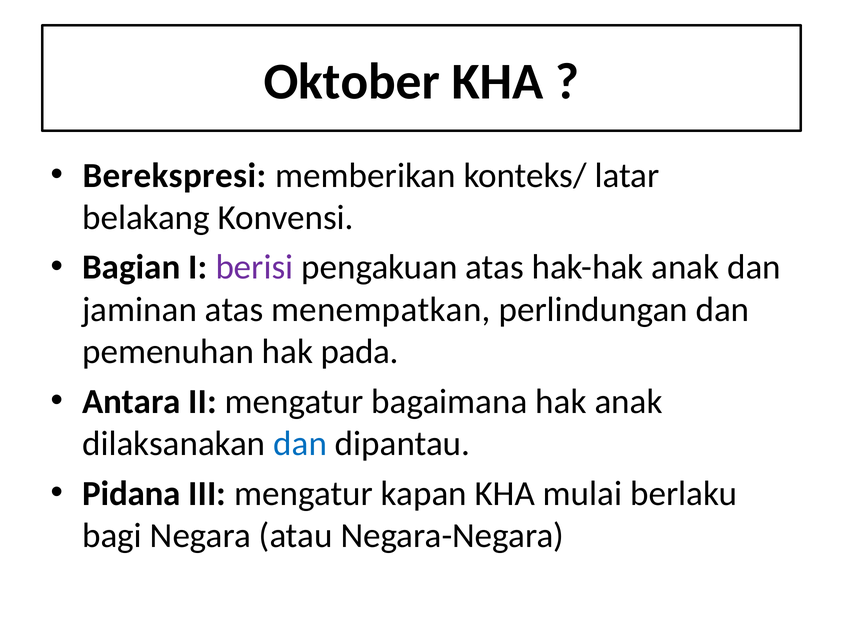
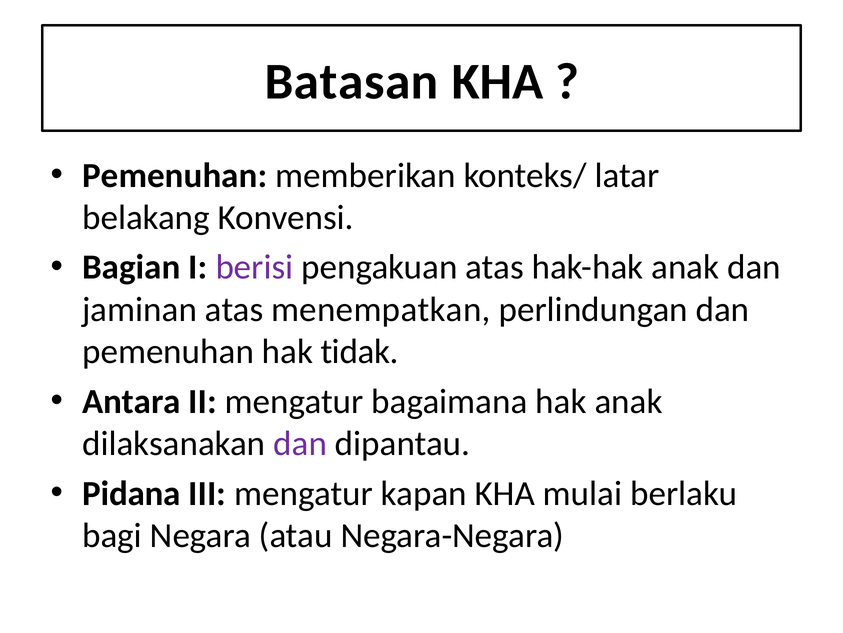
Oktober: Oktober -> Batasan (352, 82)
Berekspresi: Berekspresi -> Pemenuhan (175, 175)
pada: pada -> tidak (360, 351)
dan colour: blue -> purple (300, 443)
